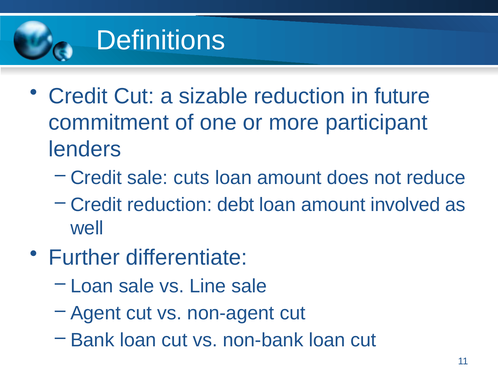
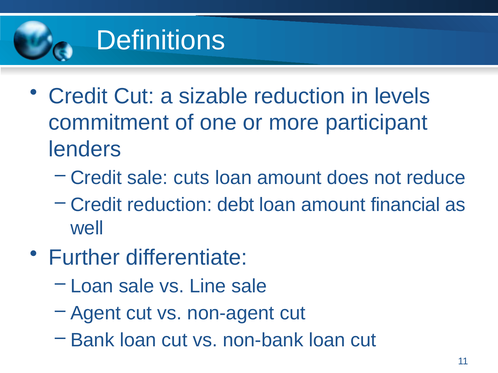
future: future -> levels (402, 96)
involved: involved -> financial (405, 205)
